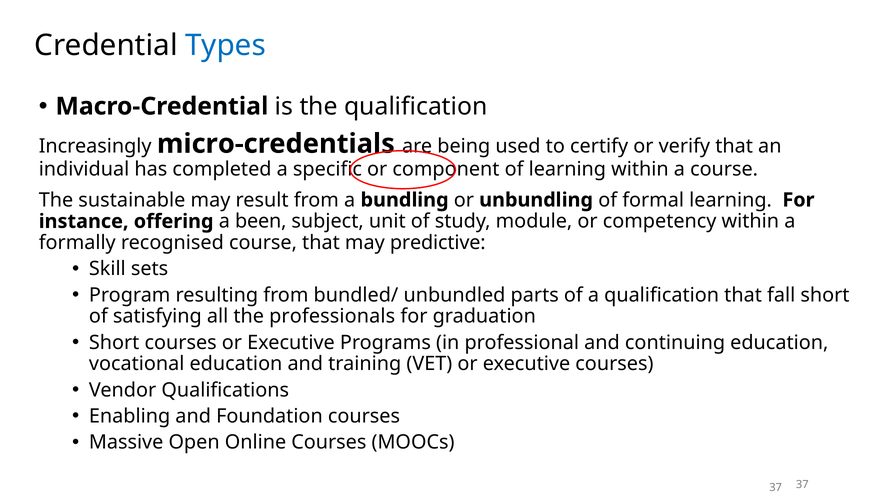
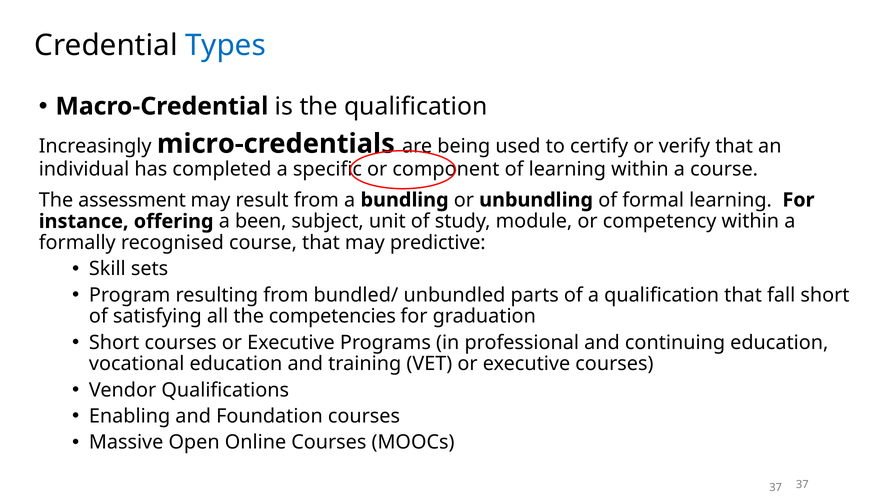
sustainable: sustainable -> assessment (132, 200)
professionals: professionals -> competencies (332, 316)
